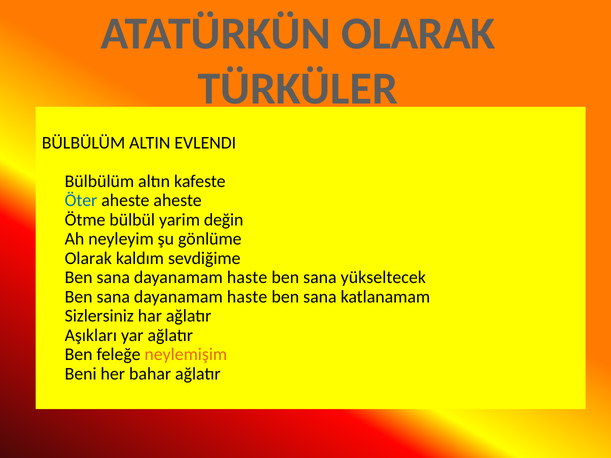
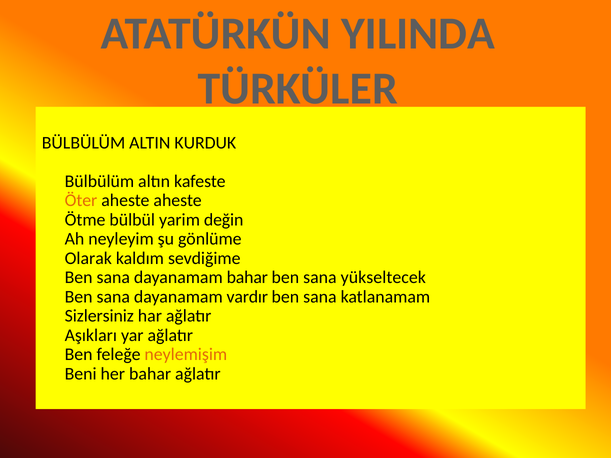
ATATÜRKÜN OLARAK: OLARAK -> YILINDA (418, 34)
EVLENDI: EVLENDI -> KURDUK (205, 143)
Öter colour: blue -> orange (81, 201)
haste: haste -> bahar (247, 278)
haste: haste -> vardır (247, 297)
